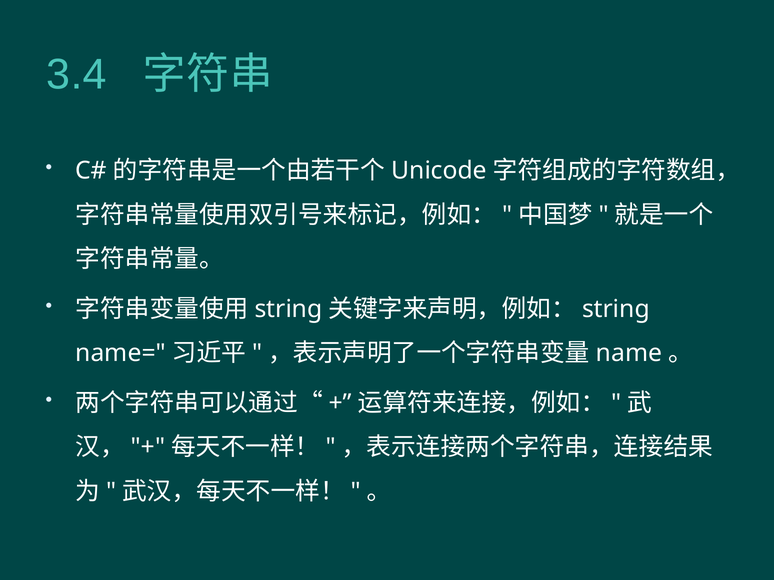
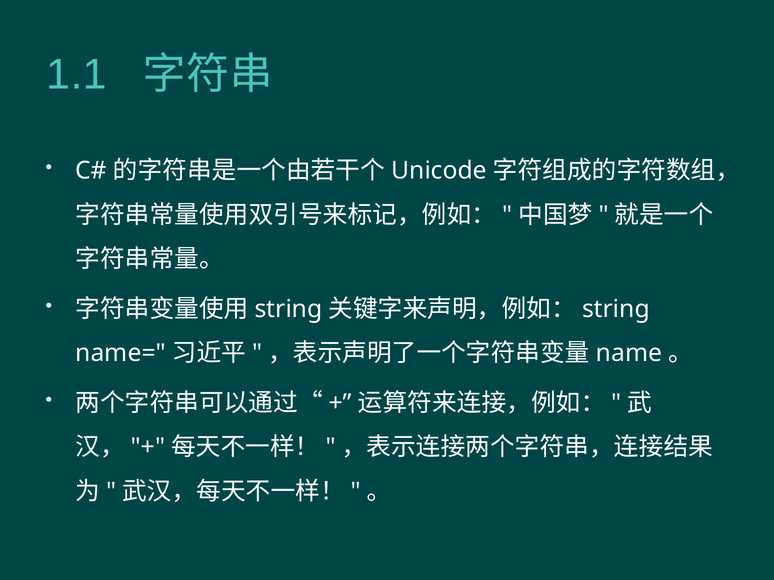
3.4: 3.4 -> 1.1 (76, 75)
